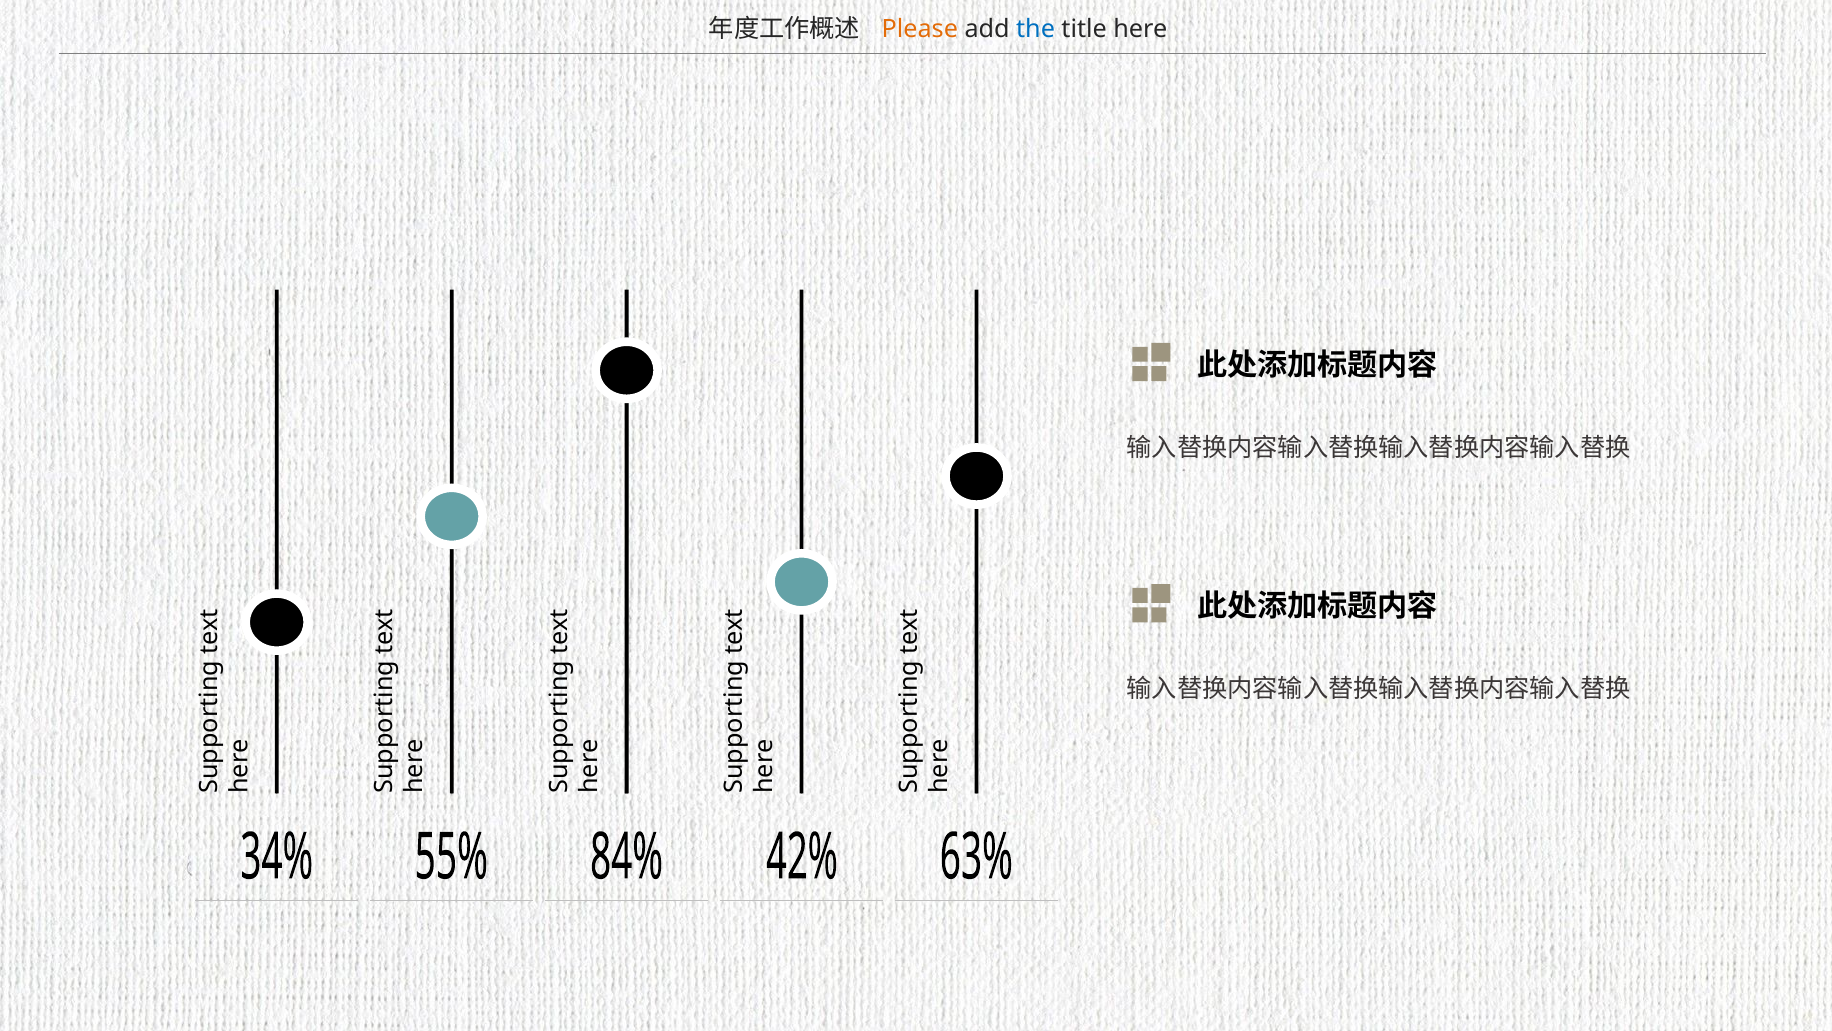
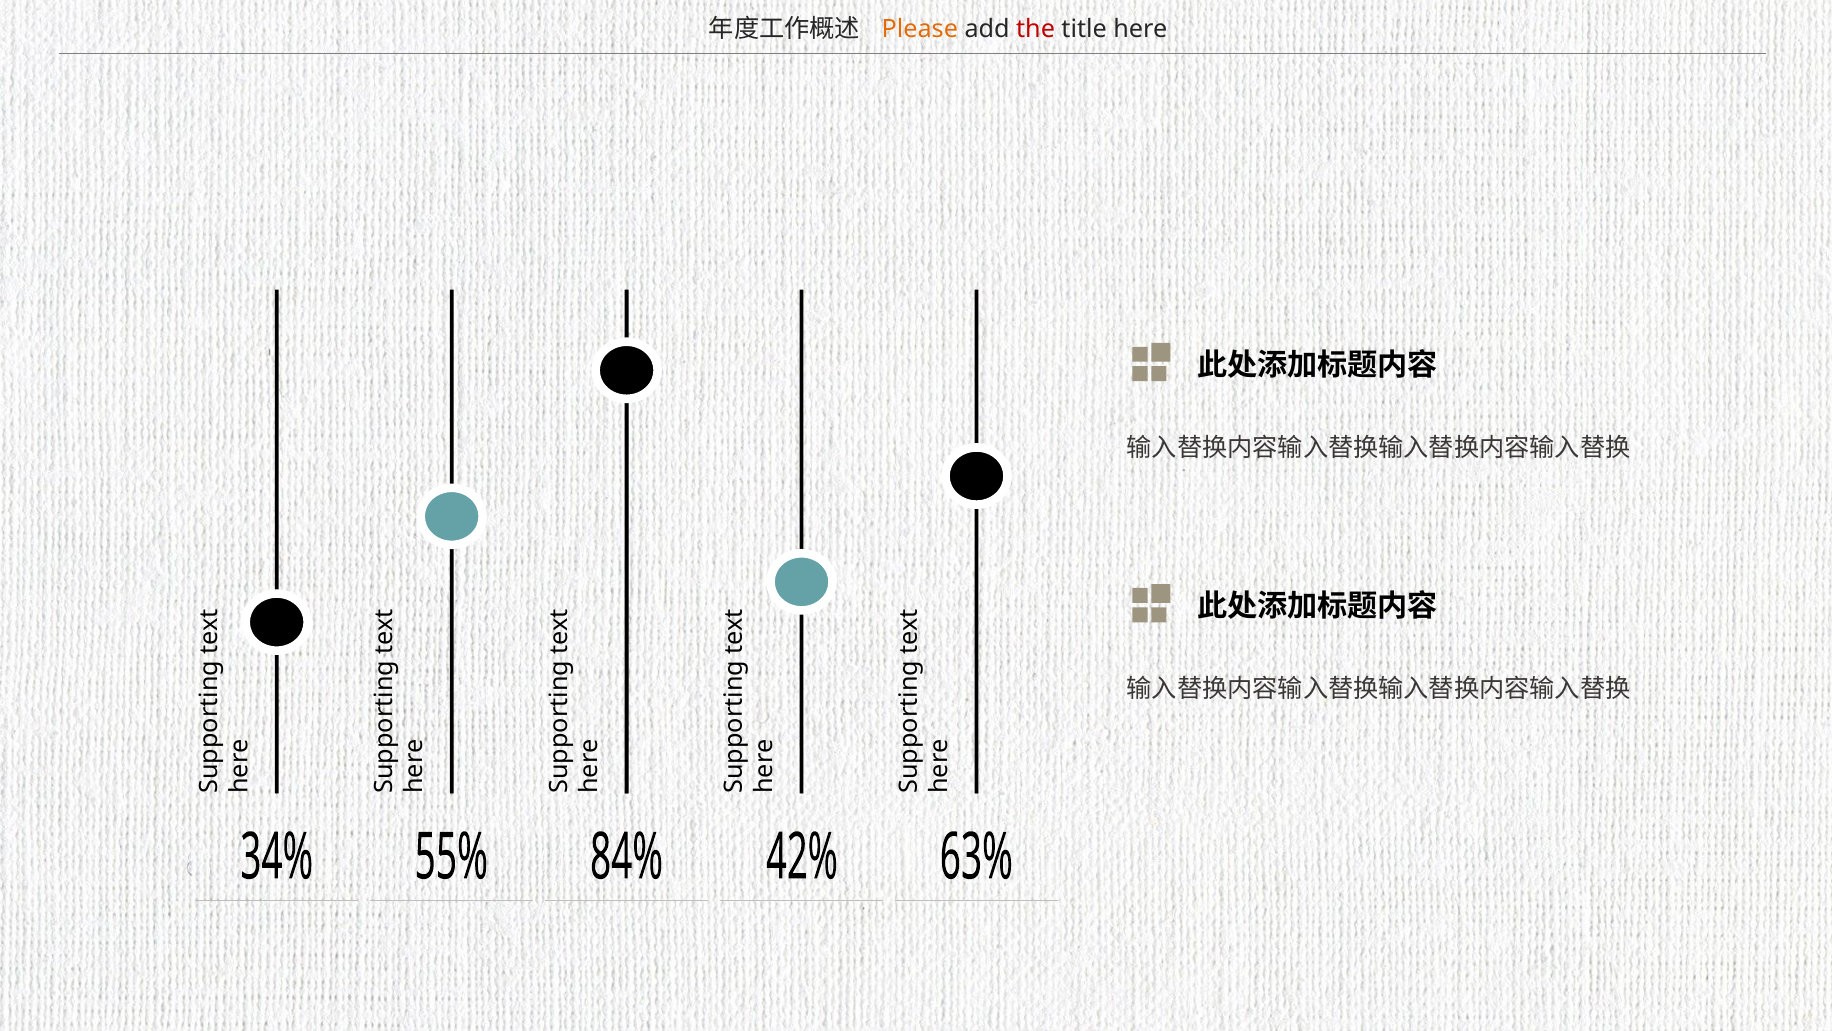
the colour: blue -> red (1036, 29)
